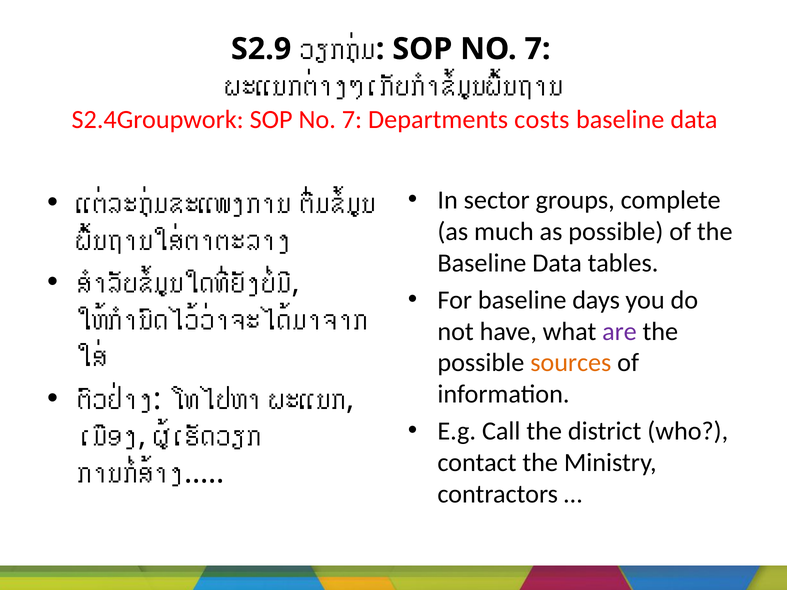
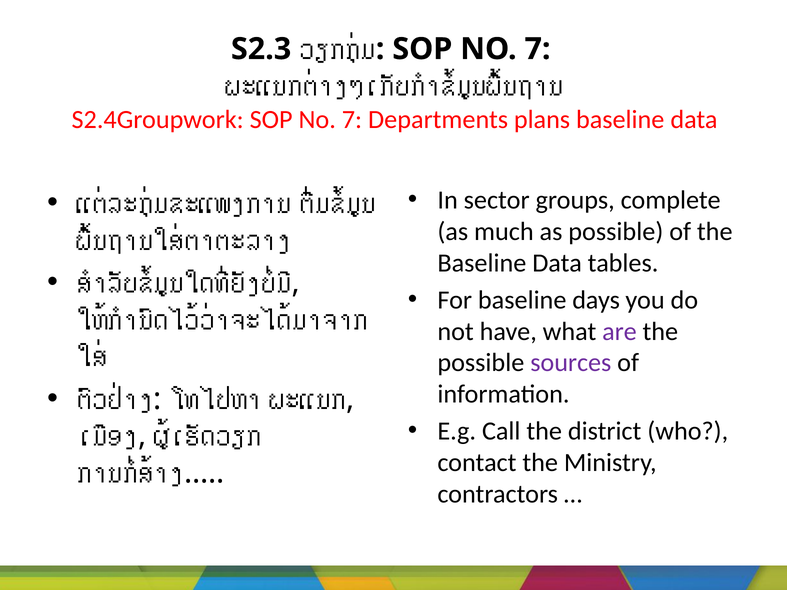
S2.9: S2.9 -> S2.3 (261, 49)
costs: costs -> plans (542, 120)
sources colour: orange -> purple (571, 363)
